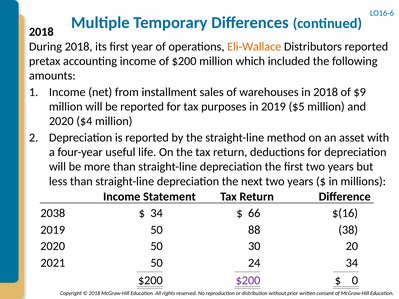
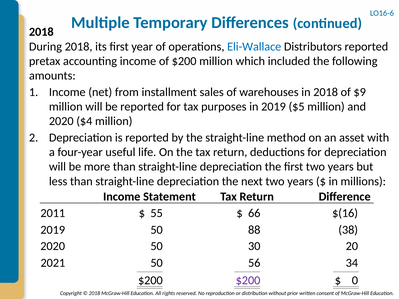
Eli-Wallace colour: orange -> blue (254, 47)
2038: 2038 -> 2011 (53, 213)
34: 34 -> 55 (157, 213)
24: 24 -> 56 (254, 263)
